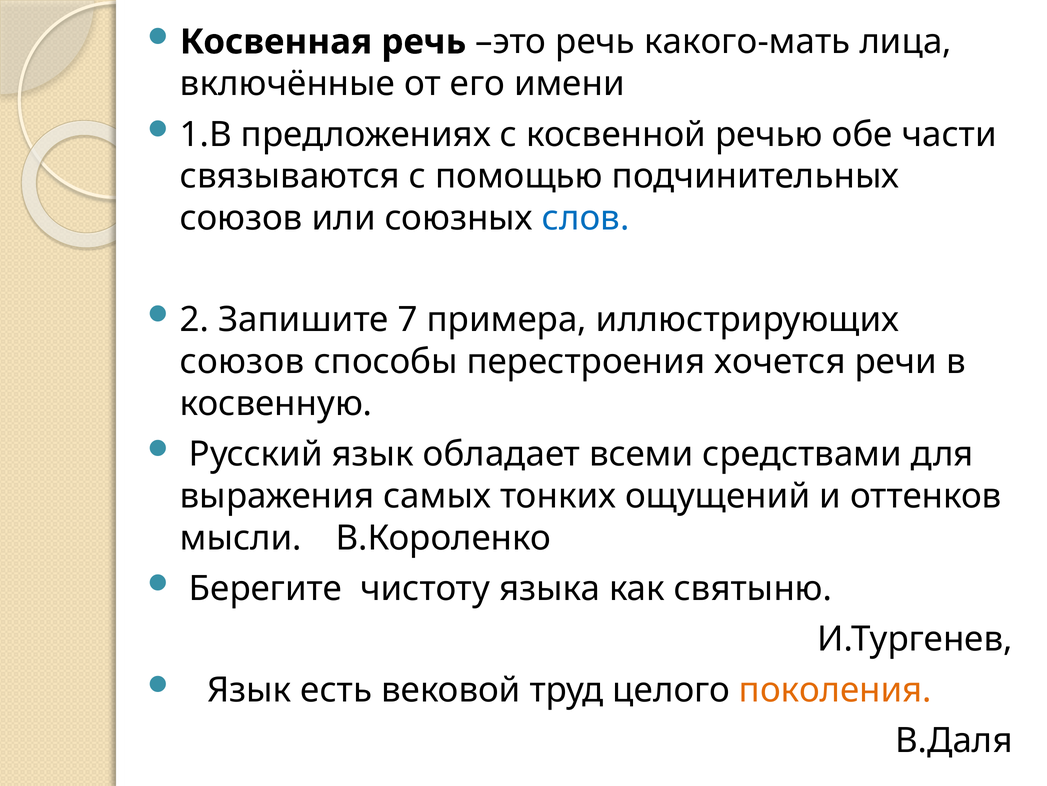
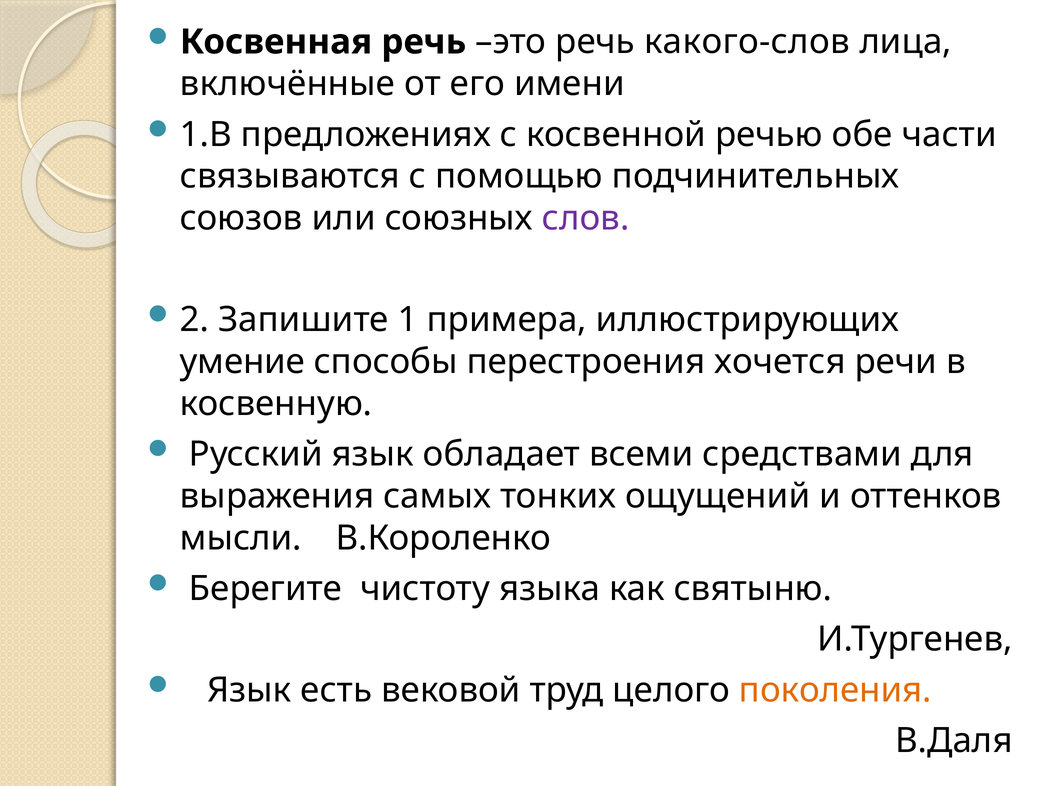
какого-мать: какого-мать -> какого-слов (747, 42)
слов colour: blue -> purple (586, 218)
7: 7 -> 1 (408, 319)
союзов: союзов -> умение (242, 361)
